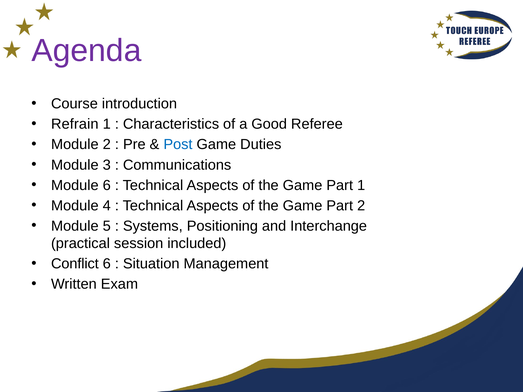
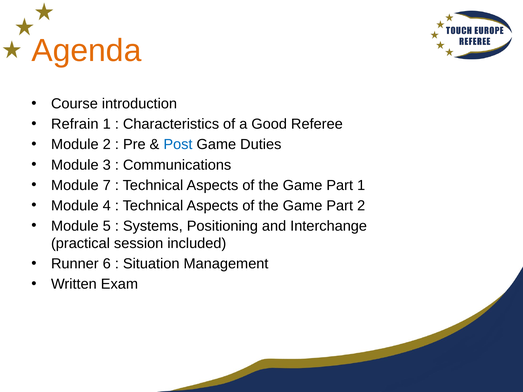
Agenda colour: purple -> orange (86, 51)
Module 6: 6 -> 7 (107, 185)
Conflict: Conflict -> Runner (75, 264)
